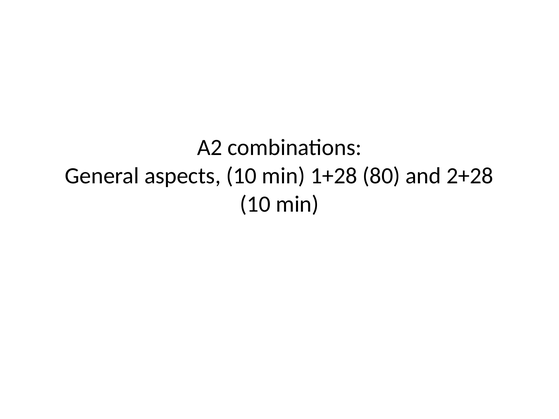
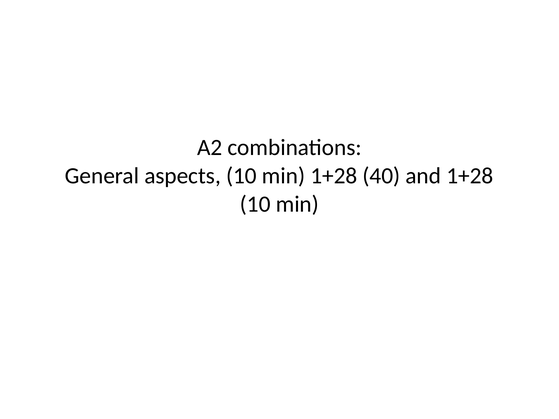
80: 80 -> 40 (381, 176)
and 2+28: 2+28 -> 1+28 (470, 176)
